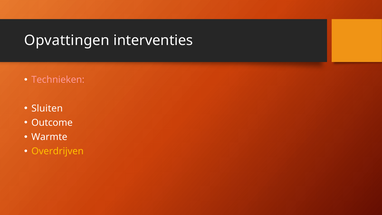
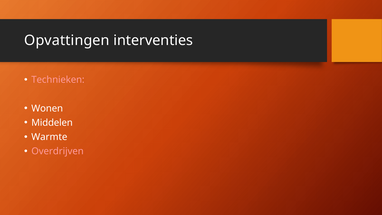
Sluiten: Sluiten -> Wonen (47, 108)
Outcome: Outcome -> Middelen (52, 123)
Overdrijven colour: yellow -> pink (58, 151)
